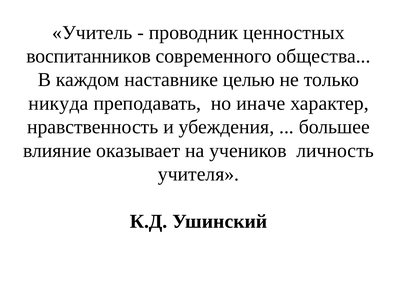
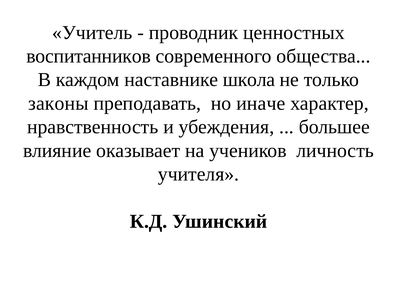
целью: целью -> школа (249, 80)
никуда: никуда -> законы (58, 104)
